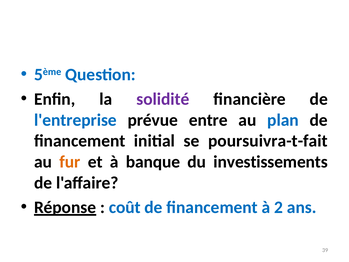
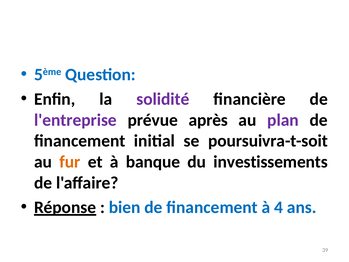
l'entreprise colour: blue -> purple (75, 120)
entre: entre -> après (208, 120)
plan colour: blue -> purple (283, 120)
poursuivra-t-fait: poursuivra-t-fait -> poursuivra-t-soit (268, 141)
coût: coût -> bien (125, 207)
2: 2 -> 4 (279, 207)
